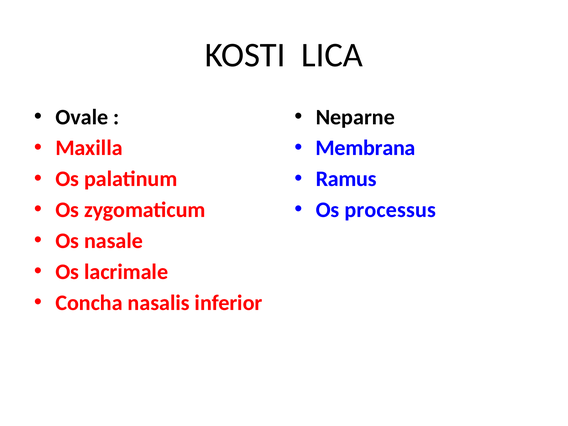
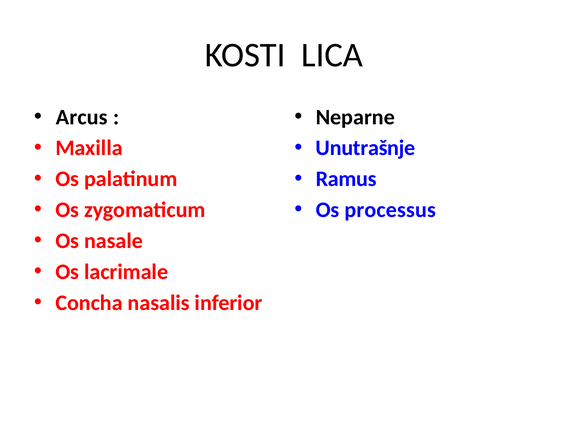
Ovale: Ovale -> Arcus (82, 117)
Membrana: Membrana -> Unutrašnje (365, 148)
